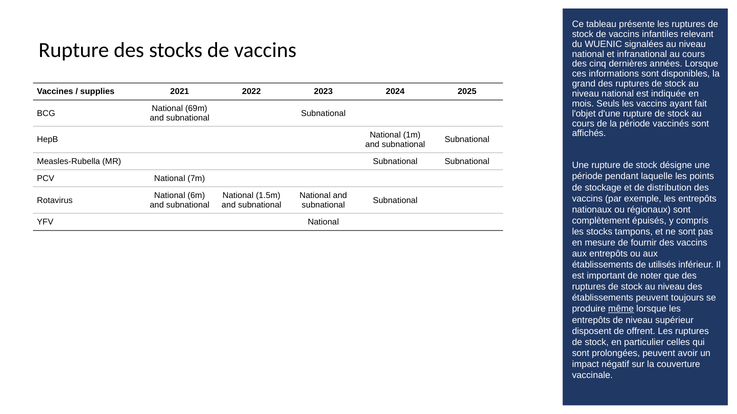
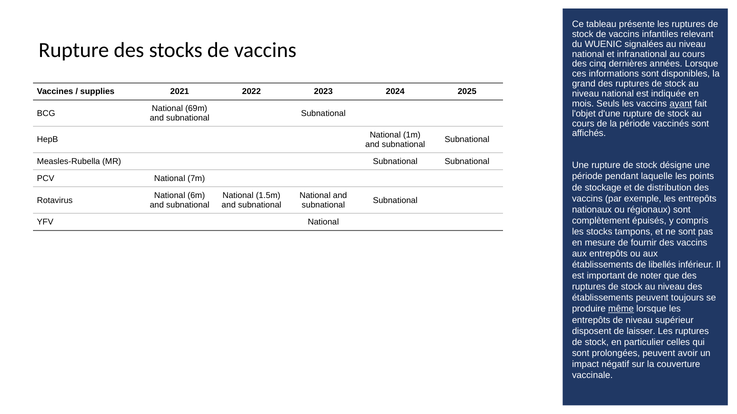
ayant underline: none -> present (681, 104)
utilisés: utilisés -> libellés (662, 265)
offrent: offrent -> laisser (641, 331)
